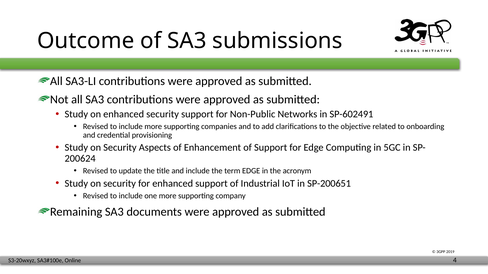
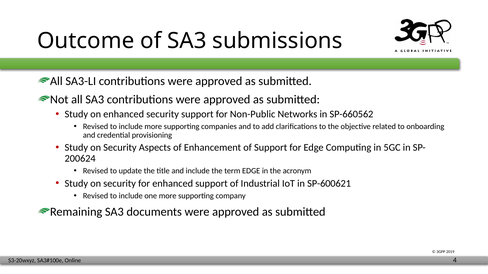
SP-602491: SP-602491 -> SP-660562 (351, 114)
SP-200651: SP-200651 -> SP-600621 (329, 184)
